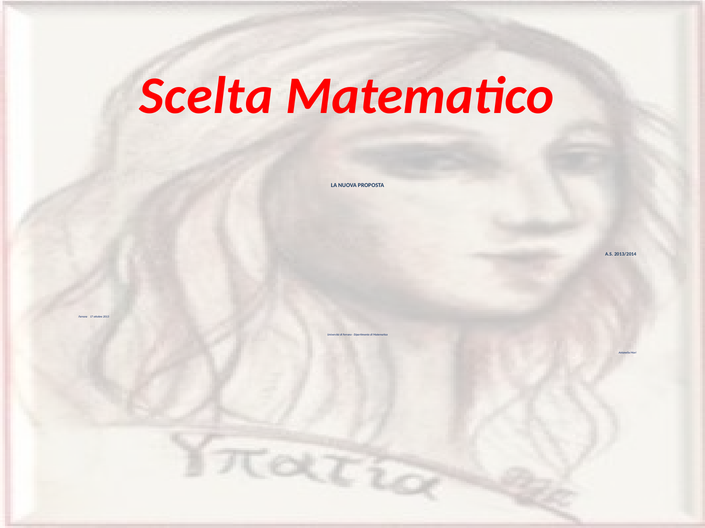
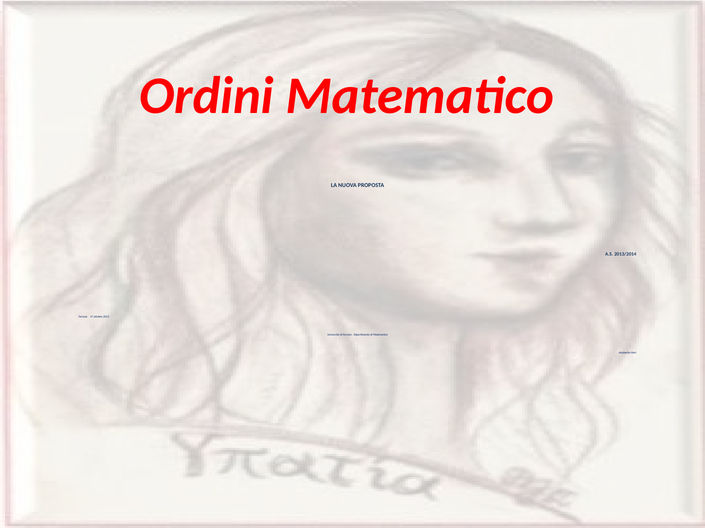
Scelta: Scelta -> Ordini (207, 96)
